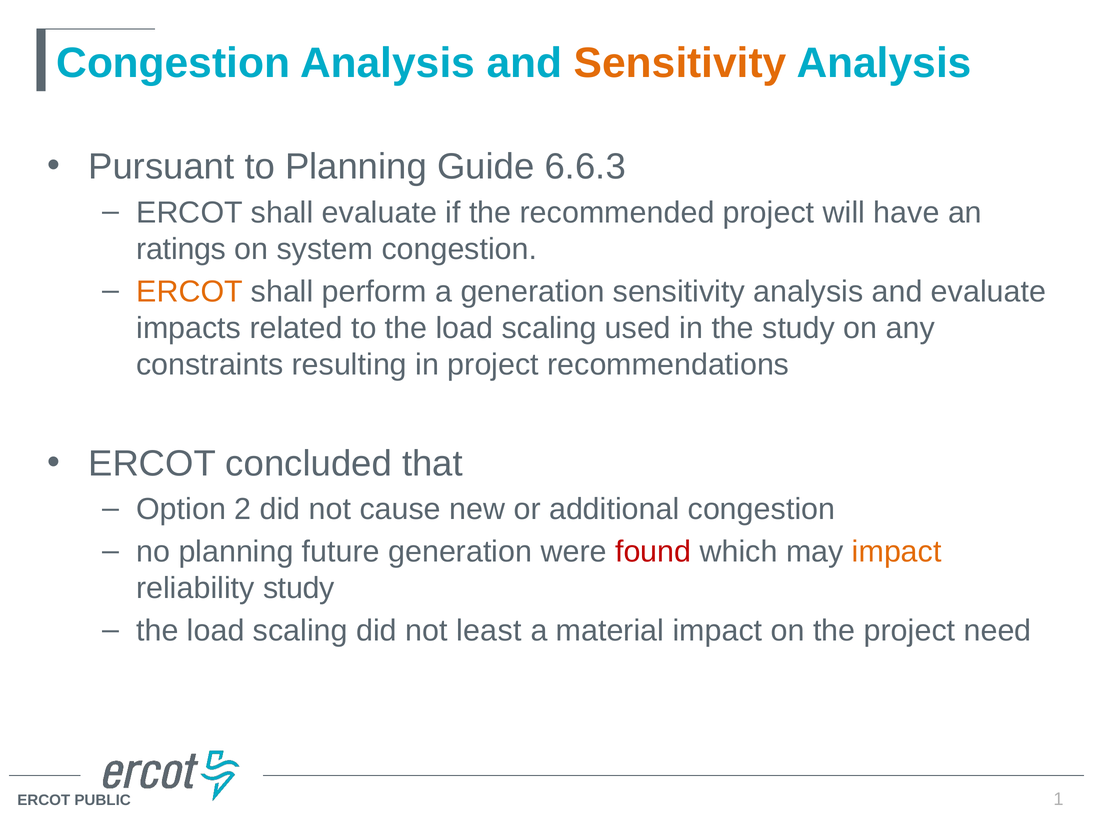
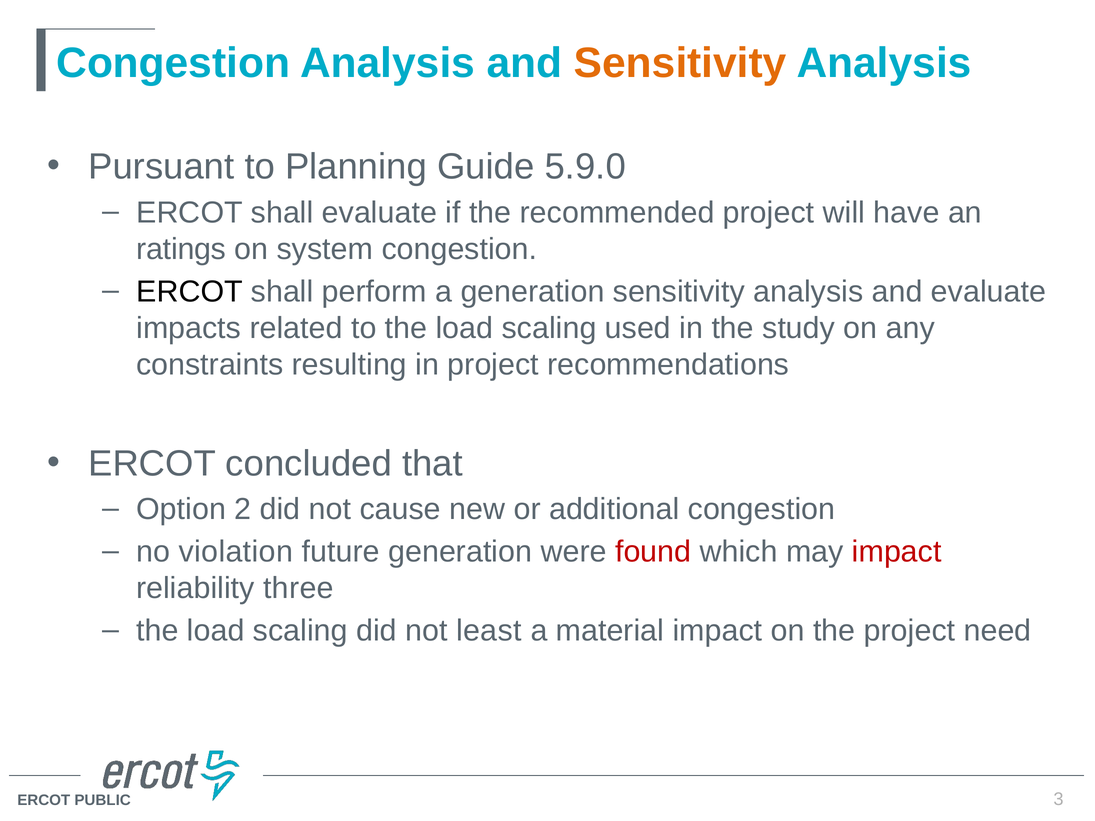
6.6.3: 6.6.3 -> 5.9.0 (585, 167)
ERCOT colour: orange -> black (190, 292)
no planning: planning -> violation (236, 552)
impact colour: orange -> red (897, 552)
reliability study: study -> three (298, 589)
1: 1 -> 3 (1059, 800)
